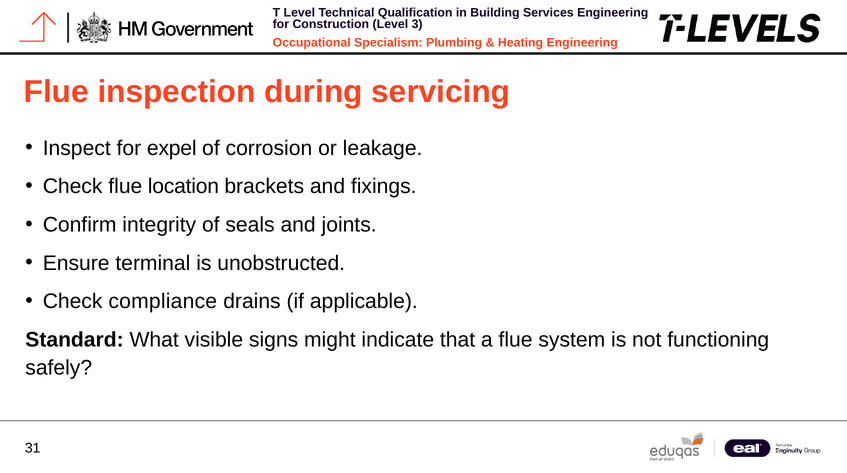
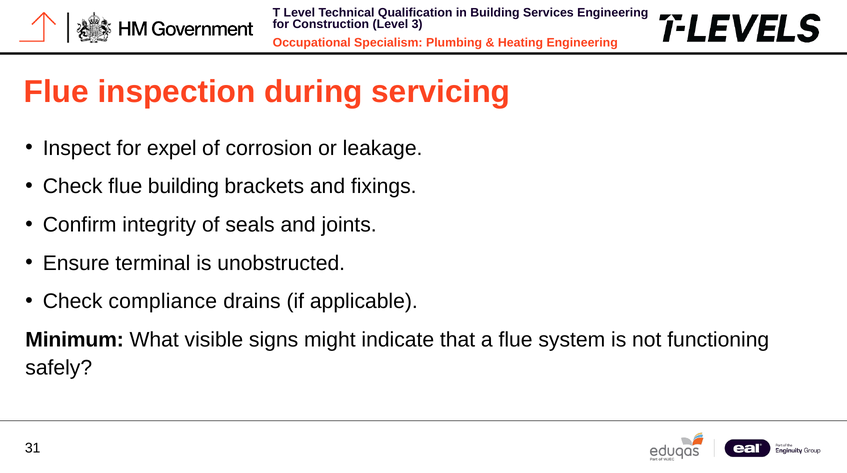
flue location: location -> building (183, 187)
Standard: Standard -> Minimum (75, 340)
